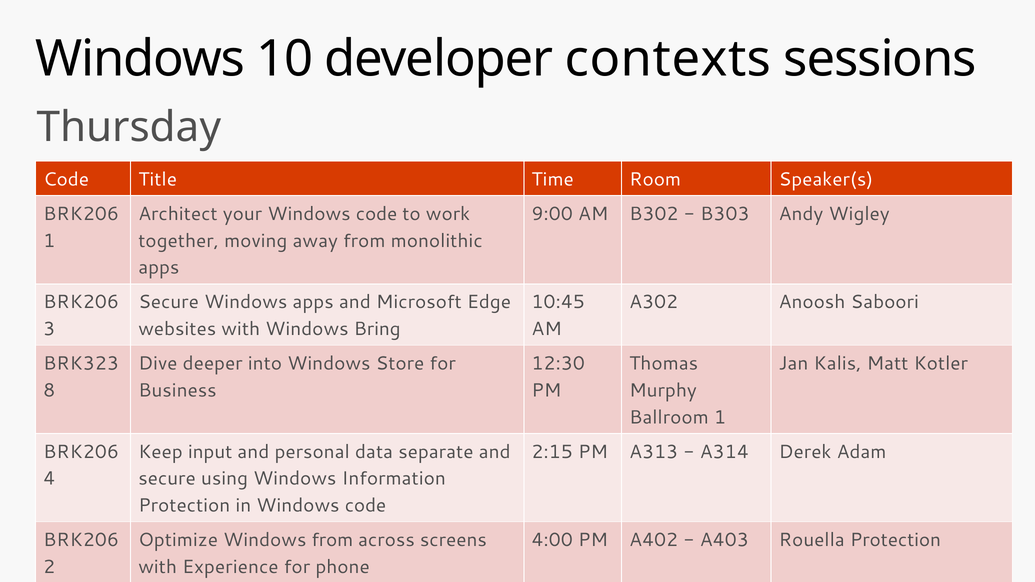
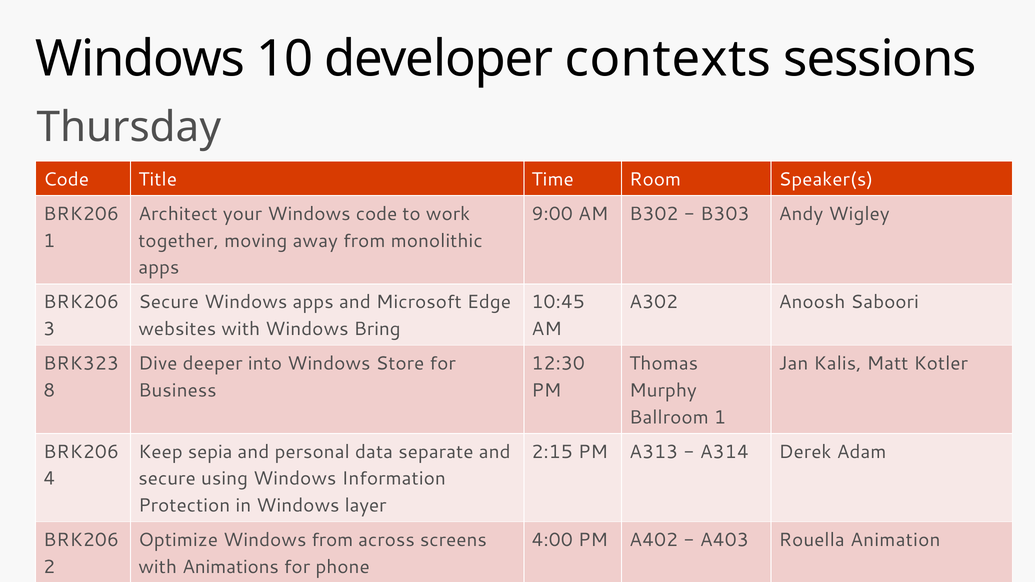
input: input -> sepia (210, 452)
in Windows code: code -> layer (366, 506)
Rouella Protection: Protection -> Animation (895, 540)
Experience: Experience -> Animations (230, 567)
